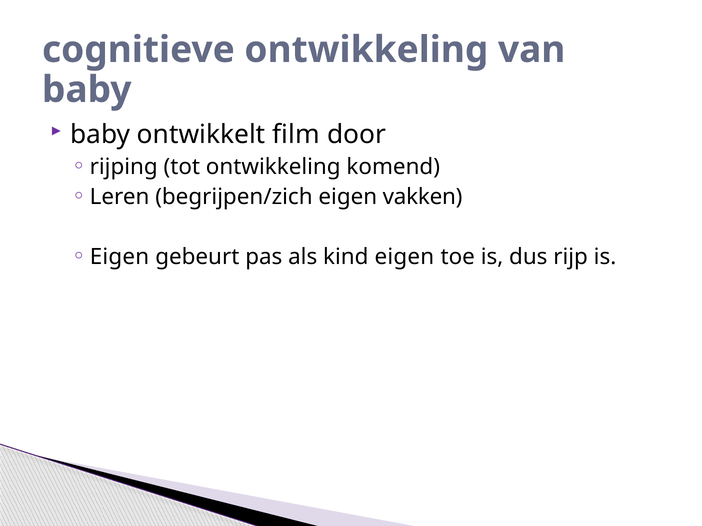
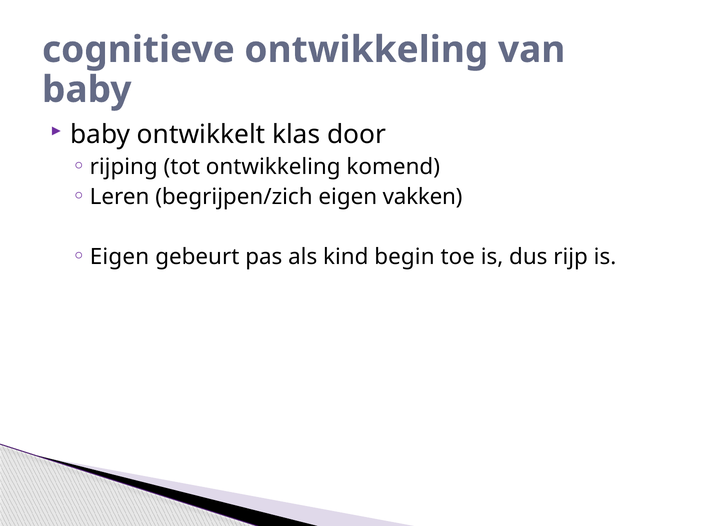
film: film -> klas (296, 135)
kind eigen: eigen -> begin (404, 257)
